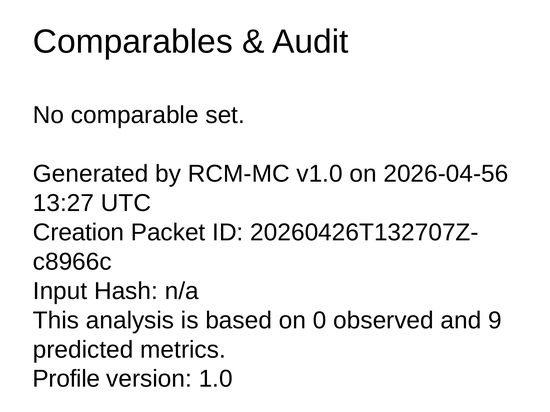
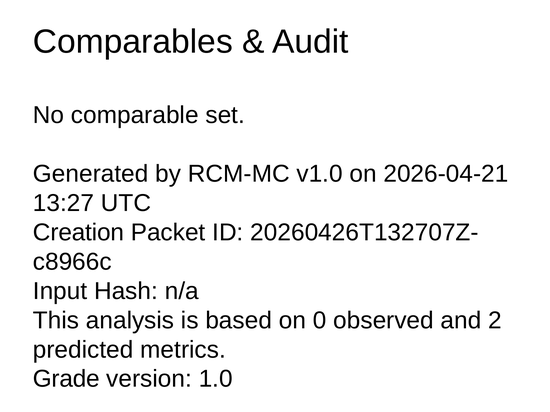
2026-04-56: 2026-04-56 -> 2026-04-21 (446, 174)
9: 9 -> 2 (495, 321)
Profile: Profile -> Grade (66, 379)
